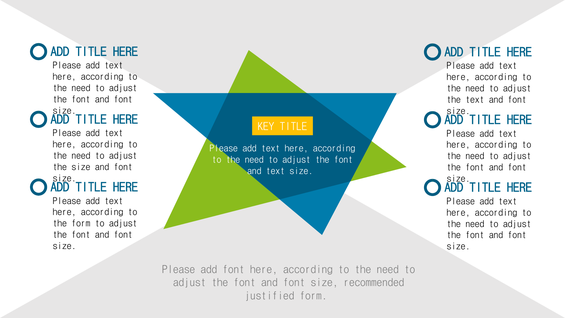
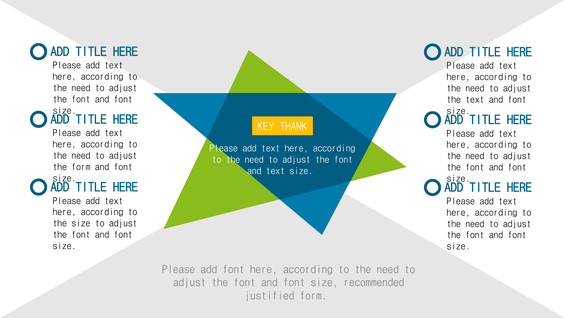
KEY TITLE: TITLE -> THANK (293, 127)
the size: size -> form (81, 167)
the form: form -> size (81, 223)
